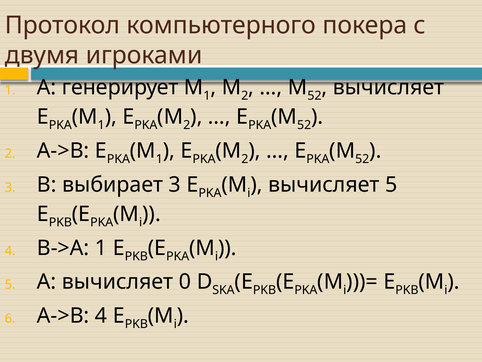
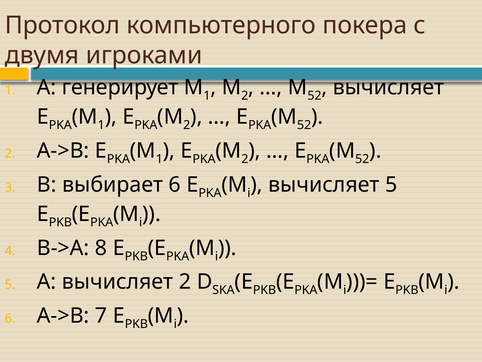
выбирает 3: 3 -> 6 (175, 184)
B->A 1: 1 -> 8 (101, 248)
вычисляет 0: 0 -> 2 (185, 282)
A->B 4: 4 -> 7 (101, 315)
